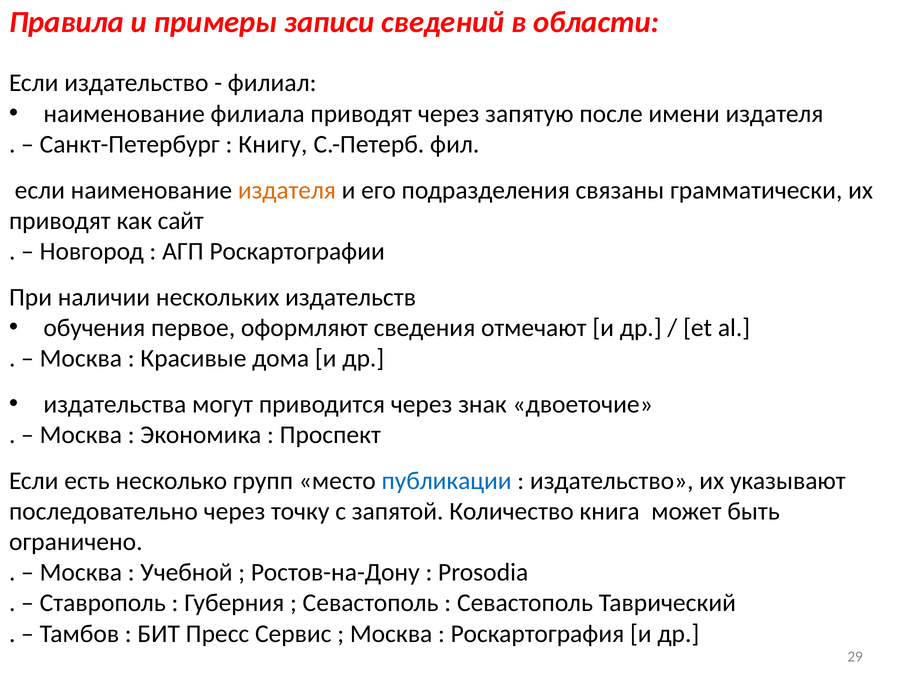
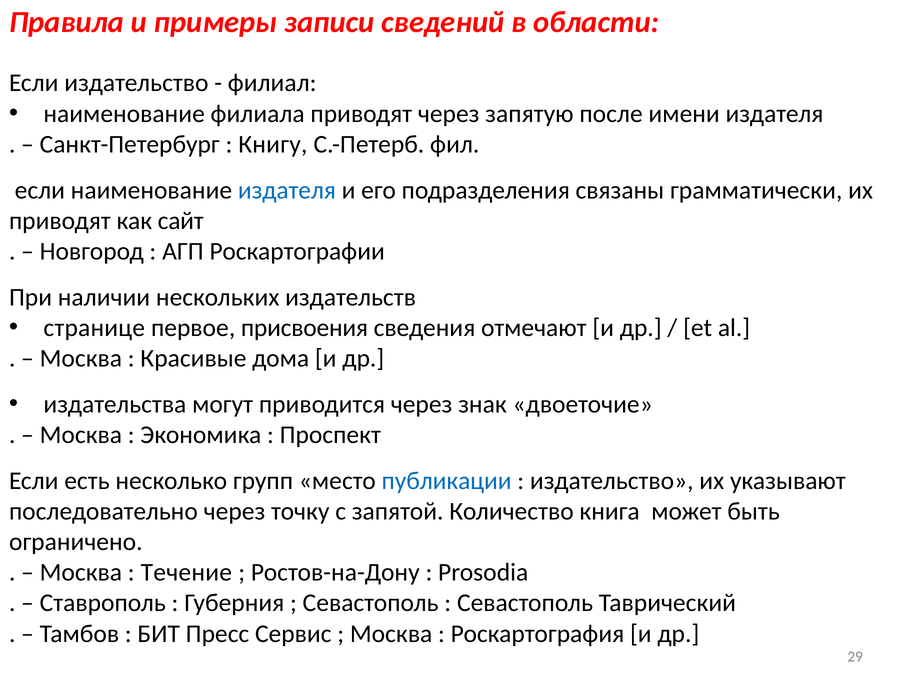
издателя colour: orange -> blue (287, 190)
обучения: обучения -> странице (94, 328)
оформляют: оформляют -> присвоения (305, 328)
Учебной: Учебной -> Течение (186, 573)
